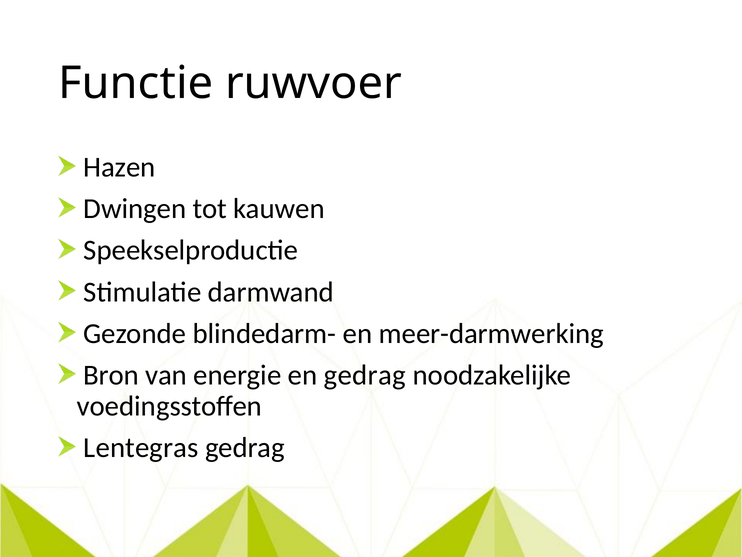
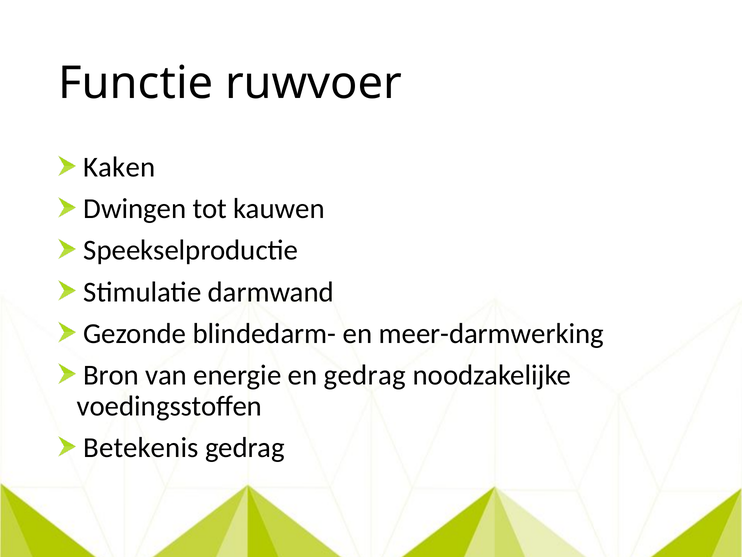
Hazen: Hazen -> Kaken (119, 167)
Lentegras: Lentegras -> Betekenis (141, 447)
